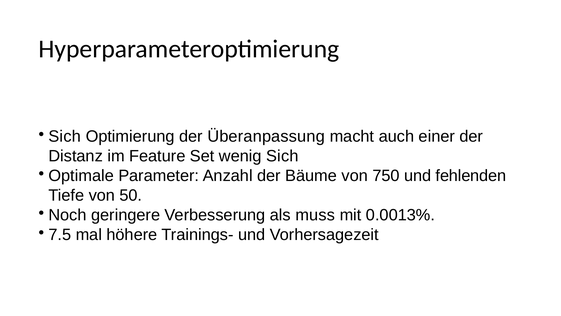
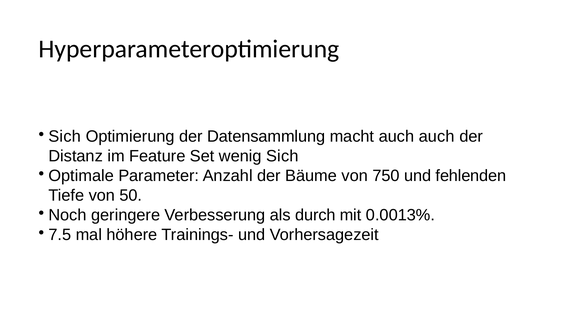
Überanpassung: Überanpassung -> Datensammlung (266, 136)
auch einer: einer -> auch (437, 136)
muss: muss -> durch (315, 215)
